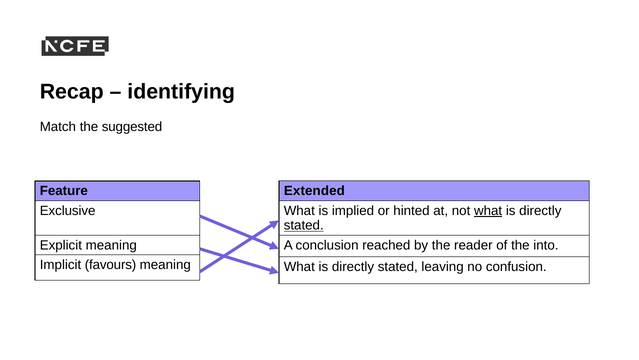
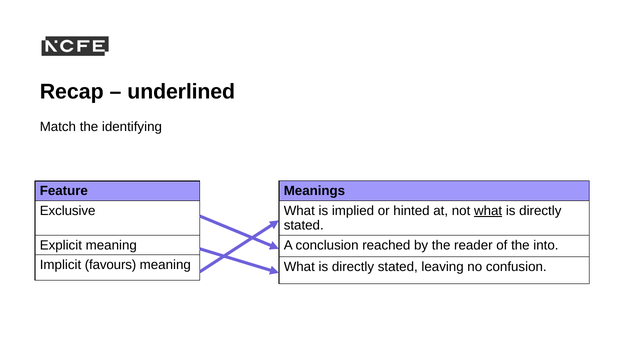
identifying: identifying -> underlined (181, 91)
suggested: suggested -> identifying (132, 127)
Extended: Extended -> Meanings (314, 191)
stated underline: present -> none (304, 225)
